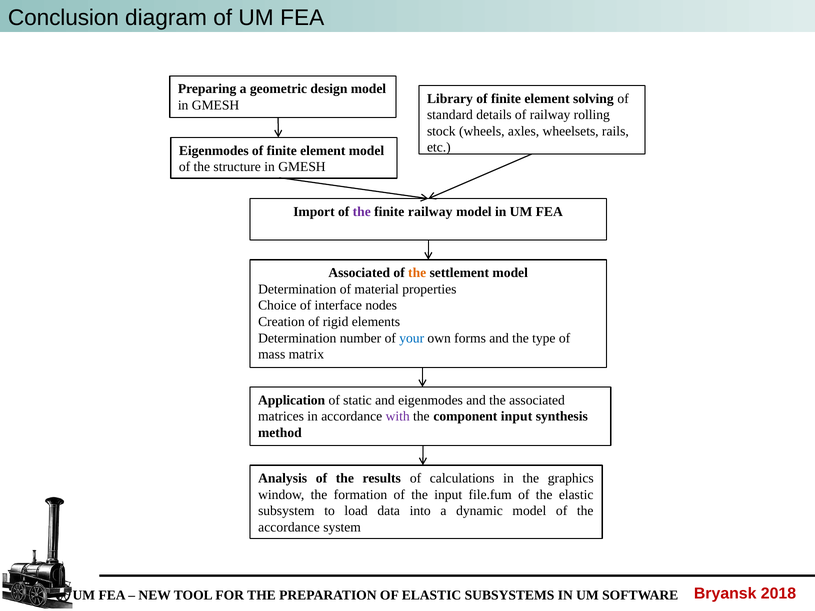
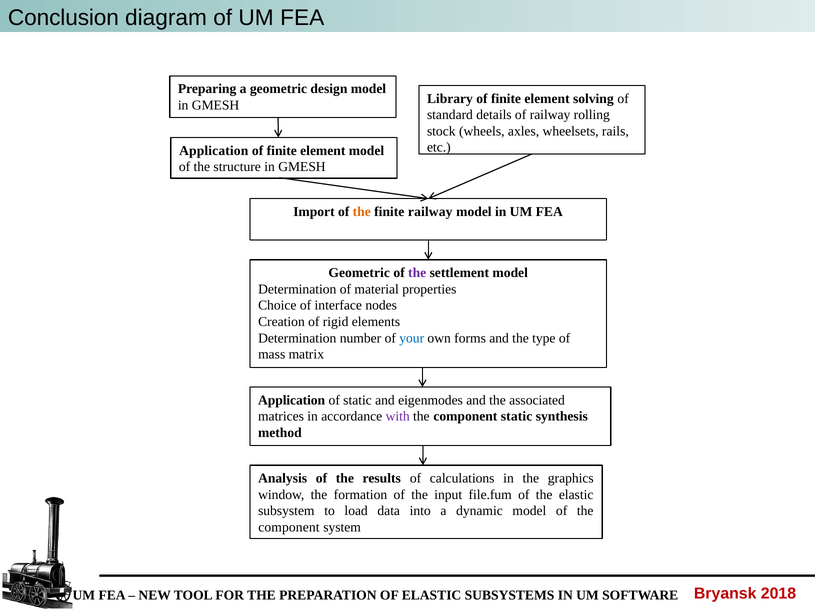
Eigenmodes: Eigenmodes -> Application (214, 151)
the colour: purple -> orange (362, 212)
Associated: Associated -> Geometric (359, 273)
the colour: orange -> purple (417, 273)
component input: input -> static (517, 417)
accordance: accordance -> component (289, 527)
